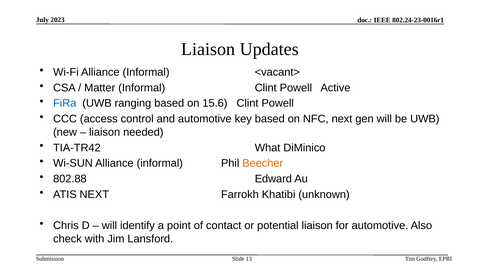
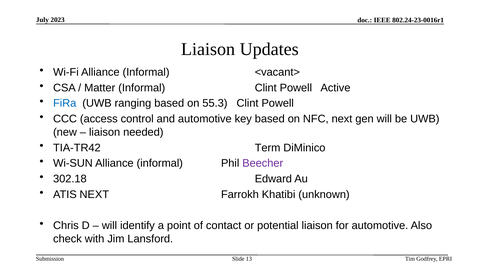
15.6: 15.6 -> 55.3 (215, 103)
What: What -> Term (268, 148)
Beecher colour: orange -> purple (263, 163)
802.88: 802.88 -> 302.18 (70, 179)
